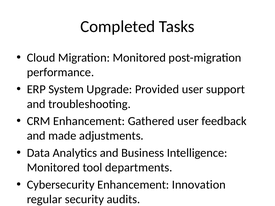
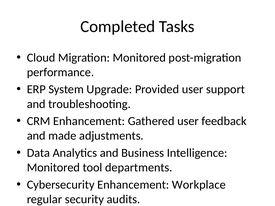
Enhancement Innovation: Innovation -> Workplace (199, 185)
